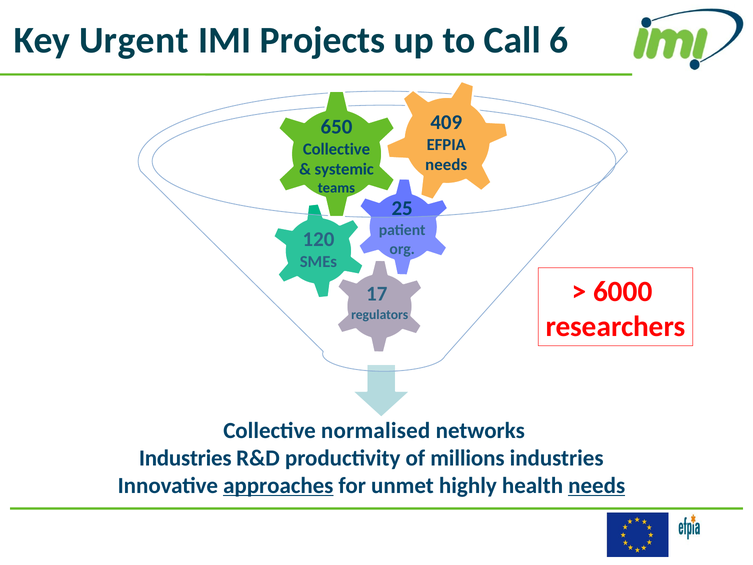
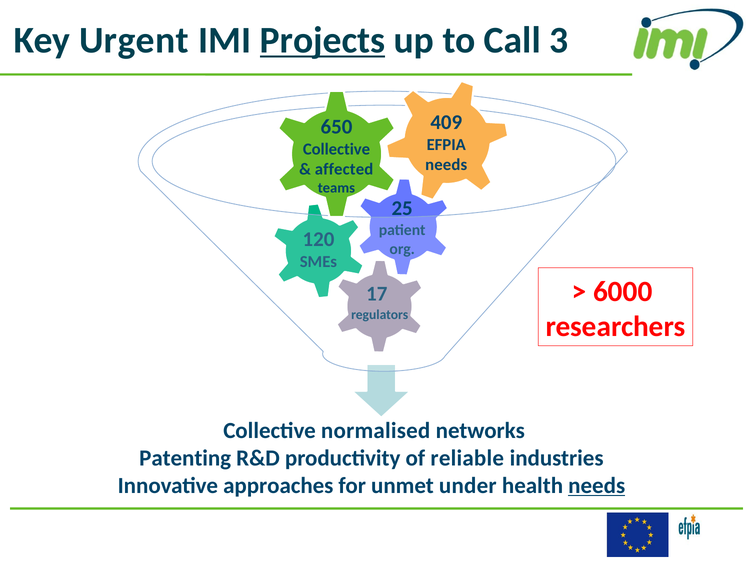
Projects underline: none -> present (323, 40)
6: 6 -> 3 (559, 40)
systemic: systemic -> affected (344, 169)
Industries: Industries -> Patenting (185, 458)
millions: millions -> reliable (467, 458)
approaches underline: present -> none (278, 485)
highly: highly -> under (468, 485)
